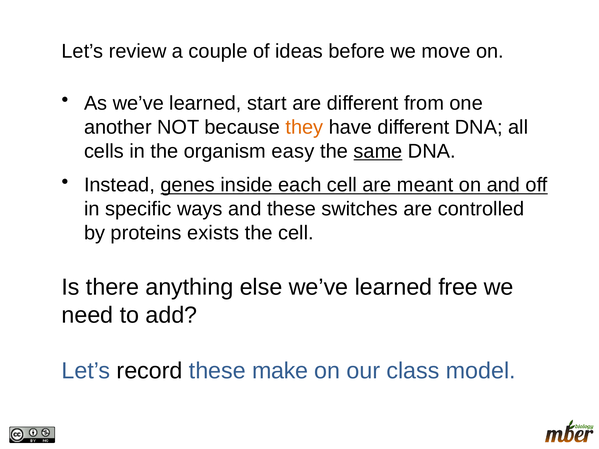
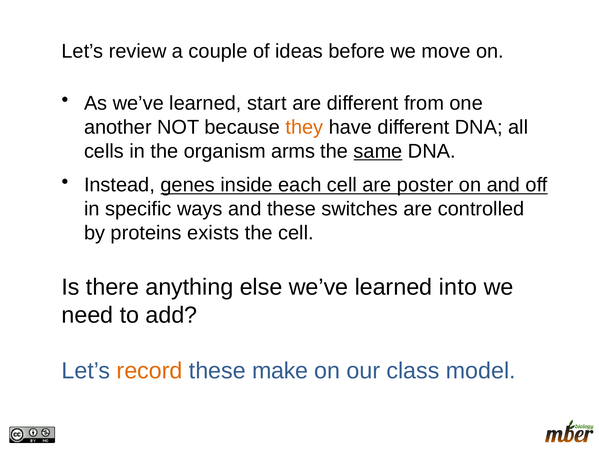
easy: easy -> arms (293, 151)
meant: meant -> poster (425, 185)
free: free -> into (458, 287)
record colour: black -> orange (150, 371)
